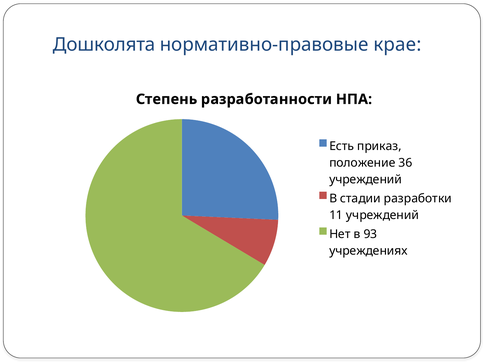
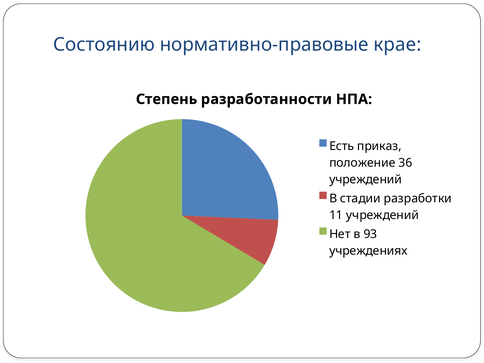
Дошколята: Дошколята -> Состоянию (104, 45)
